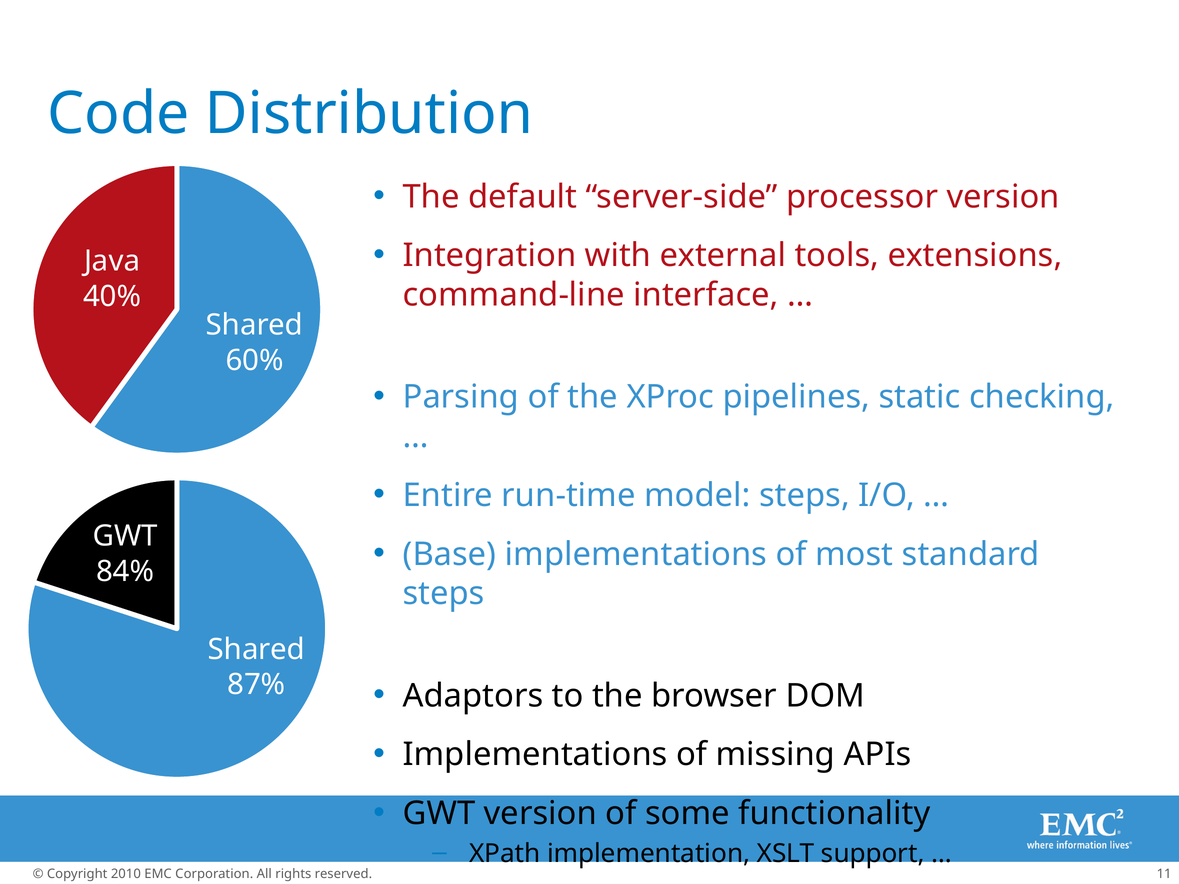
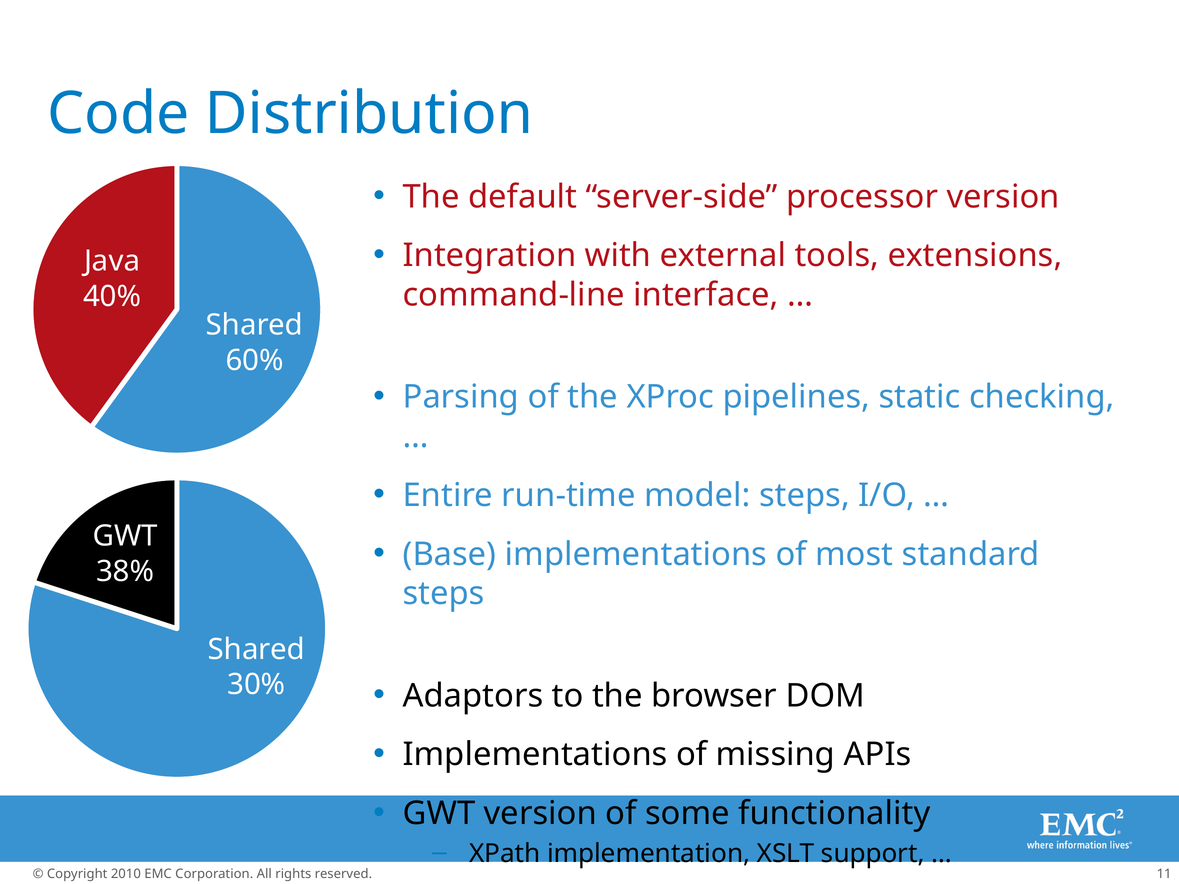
84%: 84% -> 38% (125, 572)
87%: 87% -> 30% (256, 685)
